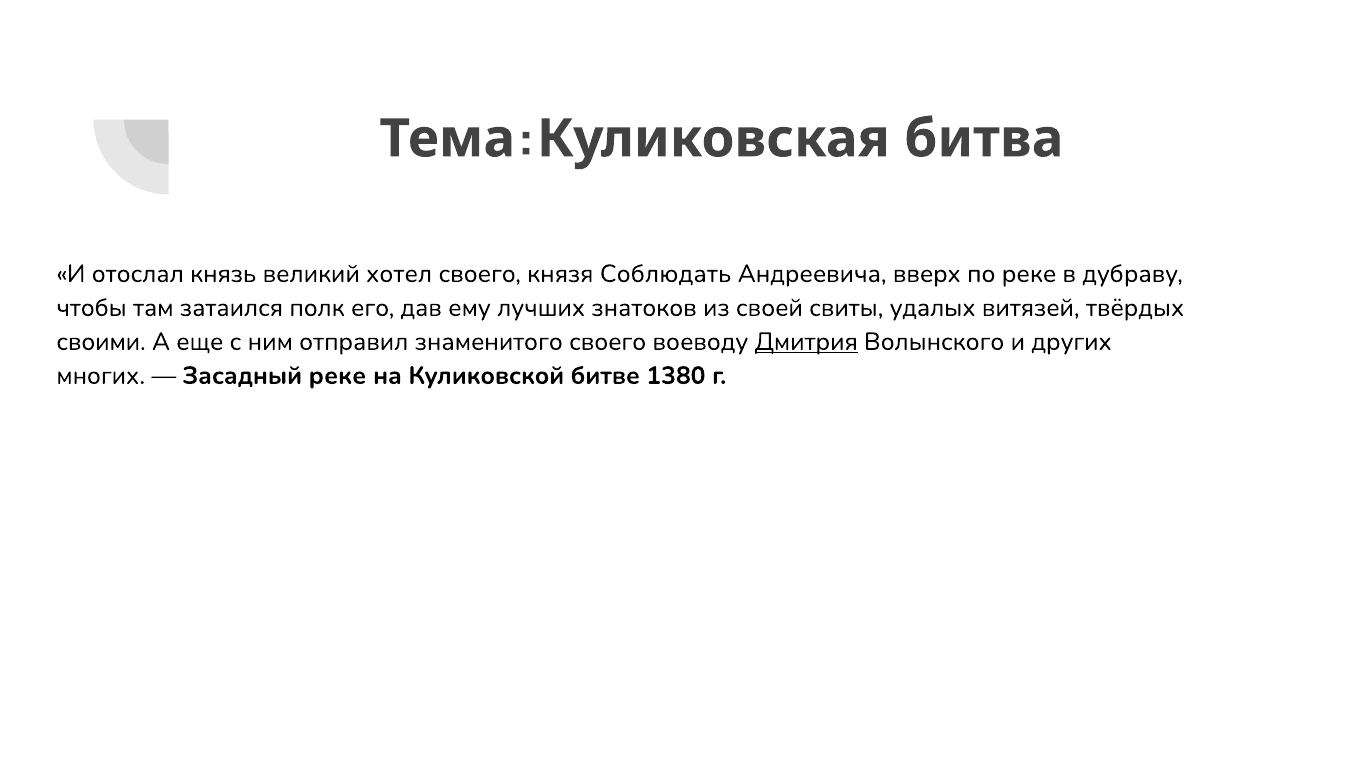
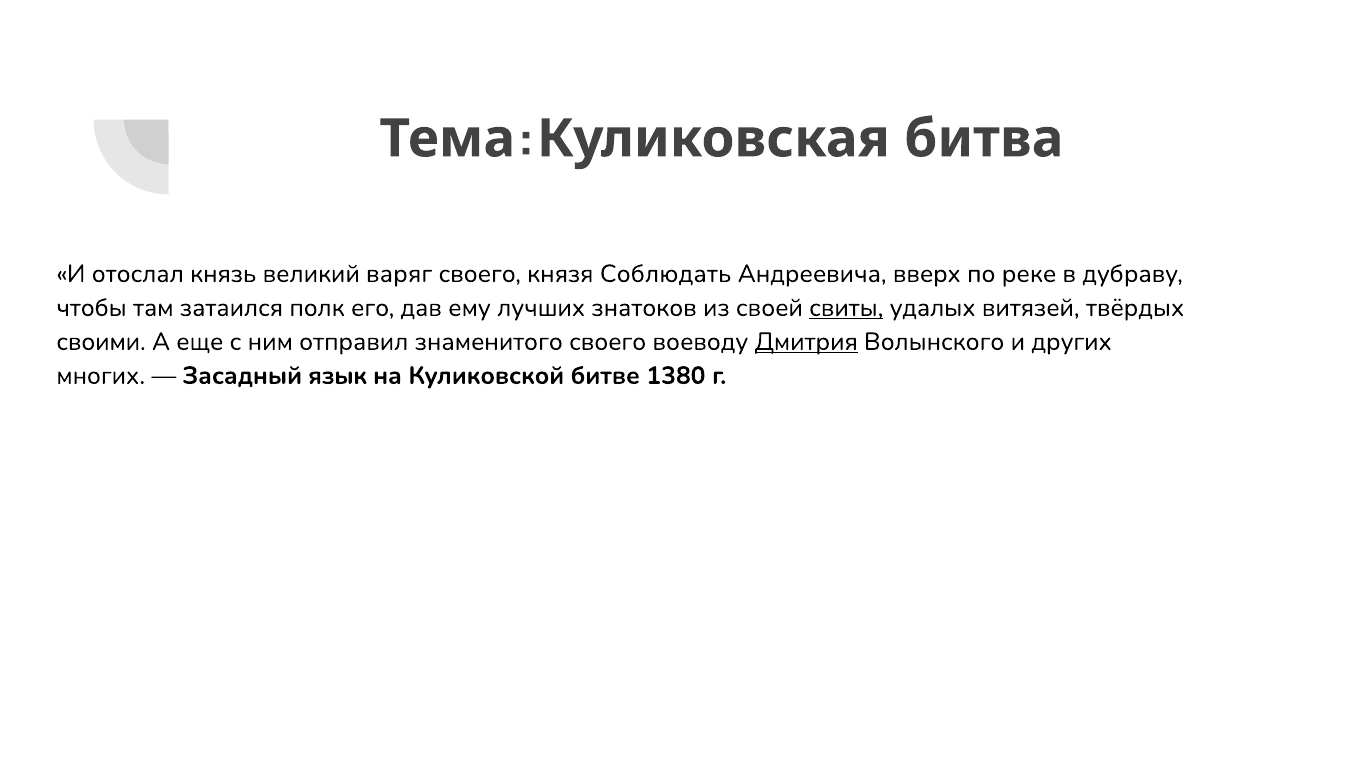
хотел: хотел -> варяг (399, 274)
свиты underline: none -> present (846, 308)
Засадный реке: реке -> язык (338, 376)
